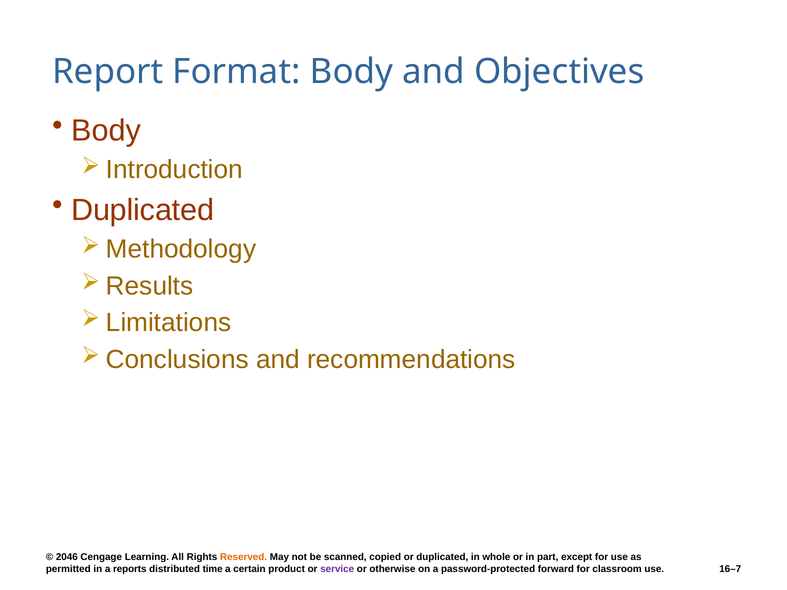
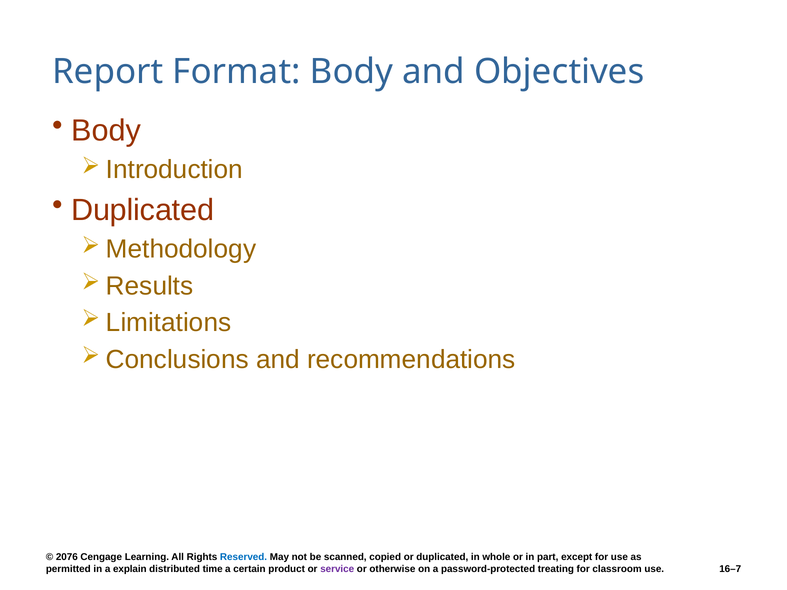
2046: 2046 -> 2076 (67, 557)
Reserved colour: orange -> blue (244, 557)
reports: reports -> explain (130, 569)
forward: forward -> treating (556, 569)
